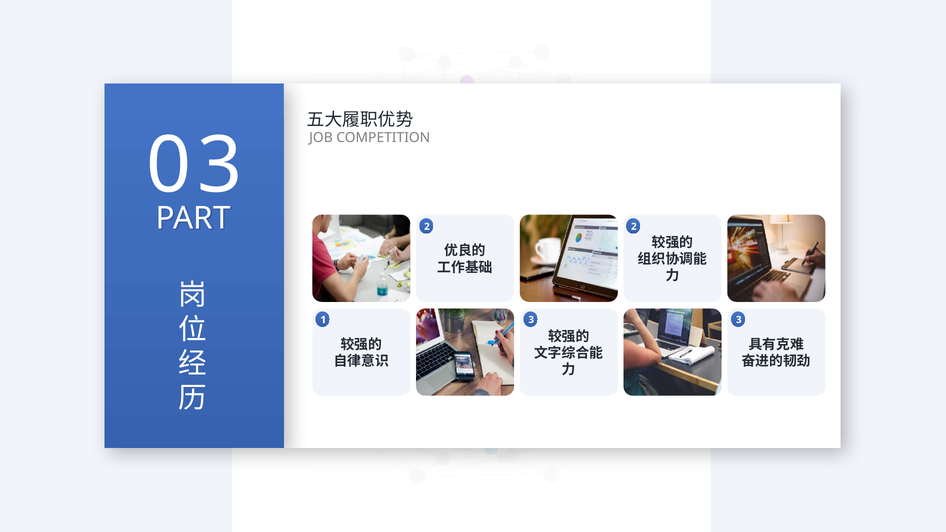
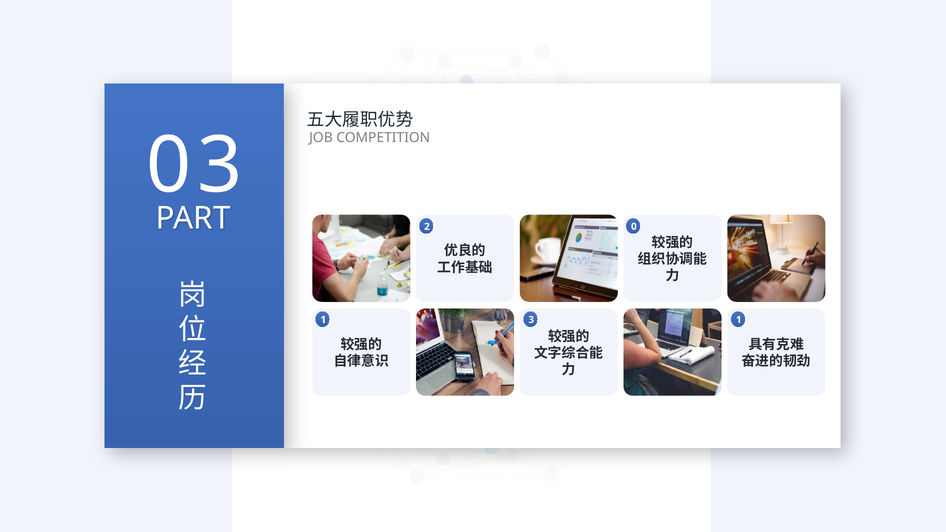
2 2: 2 -> 0 (634, 227)
3 3: 3 -> 1 (739, 320)
